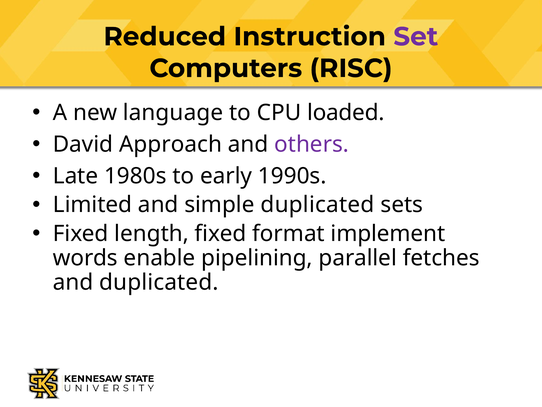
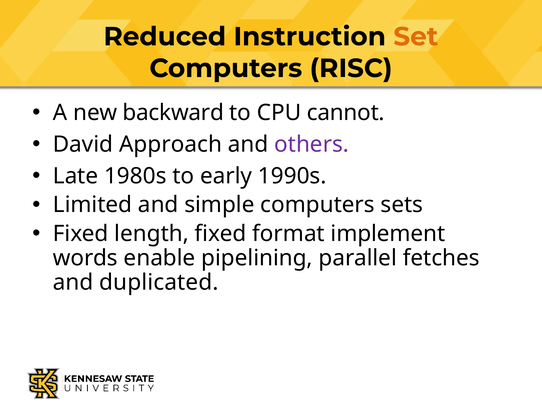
Set colour: purple -> orange (416, 37)
language: language -> backward (173, 113)
loaded: loaded -> cannot (346, 113)
simple duplicated: duplicated -> computers (318, 204)
